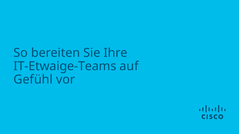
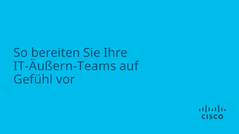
IT-Etwaige-Teams: IT-Etwaige-Teams -> IT-Äußern-Teams (65, 66)
